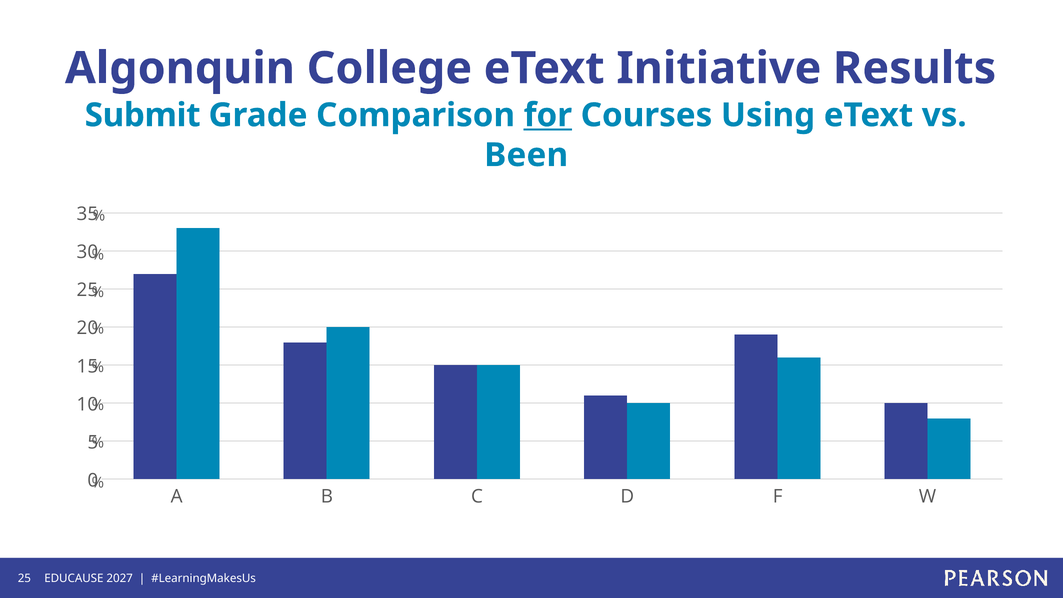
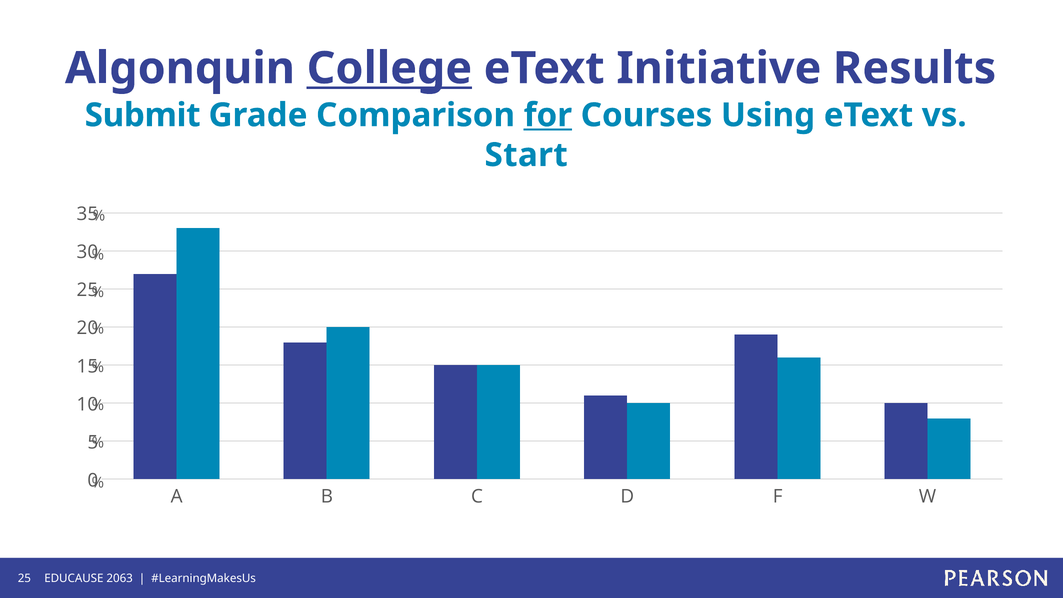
College underline: none -> present (389, 68)
Been: Been -> Start (526, 155)
2027: 2027 -> 2063 (120, 578)
